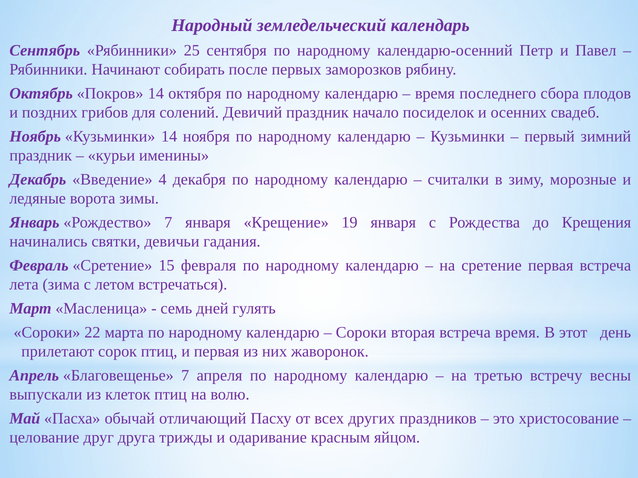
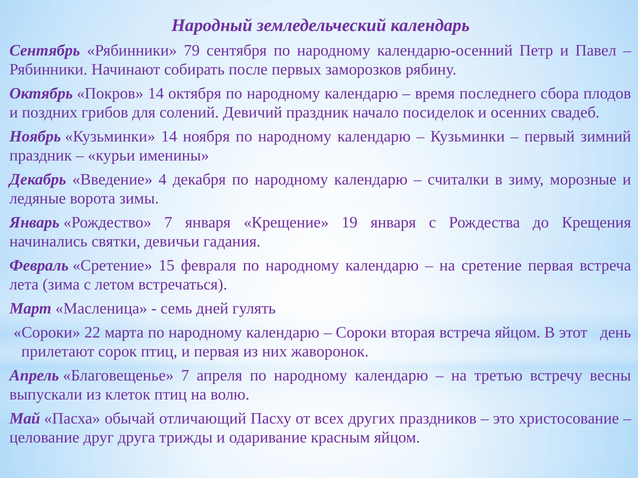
25: 25 -> 79 (192, 50)
встреча время: время -> яйцом (518, 333)
